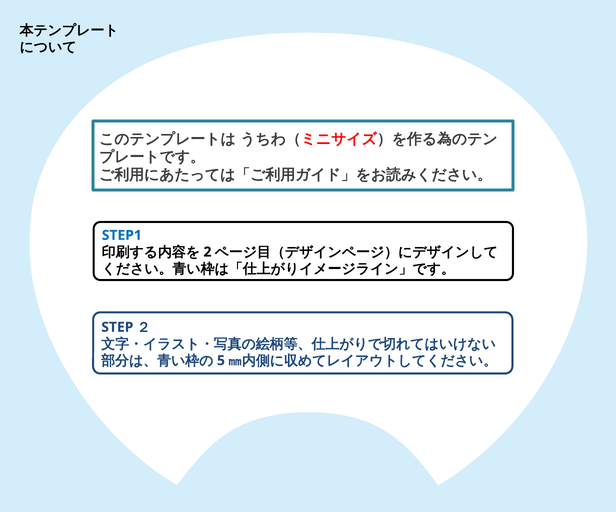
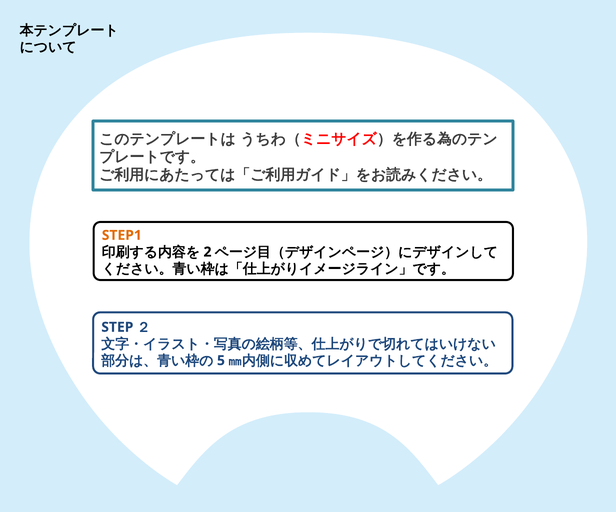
STEP1 colour: blue -> orange (122, 235)
